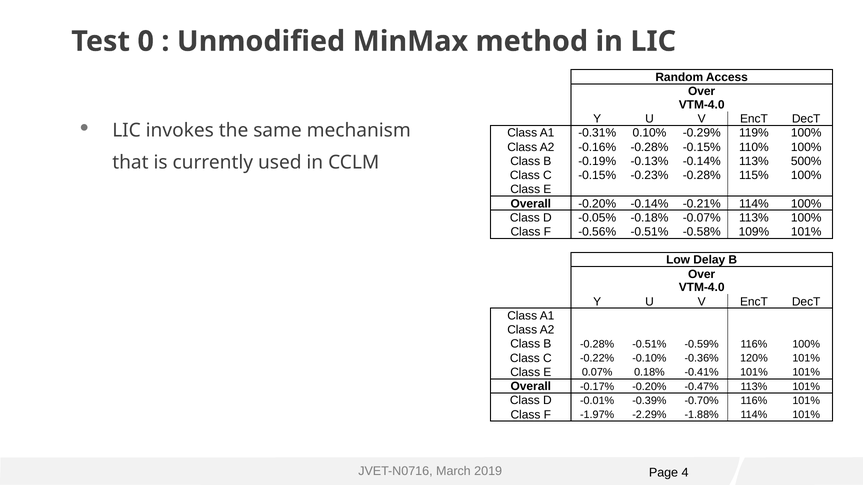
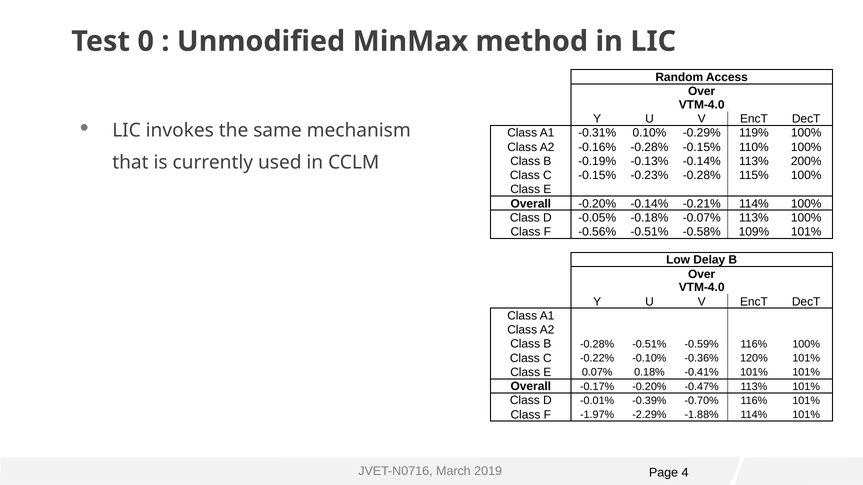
500%: 500% -> 200% (806, 161)
